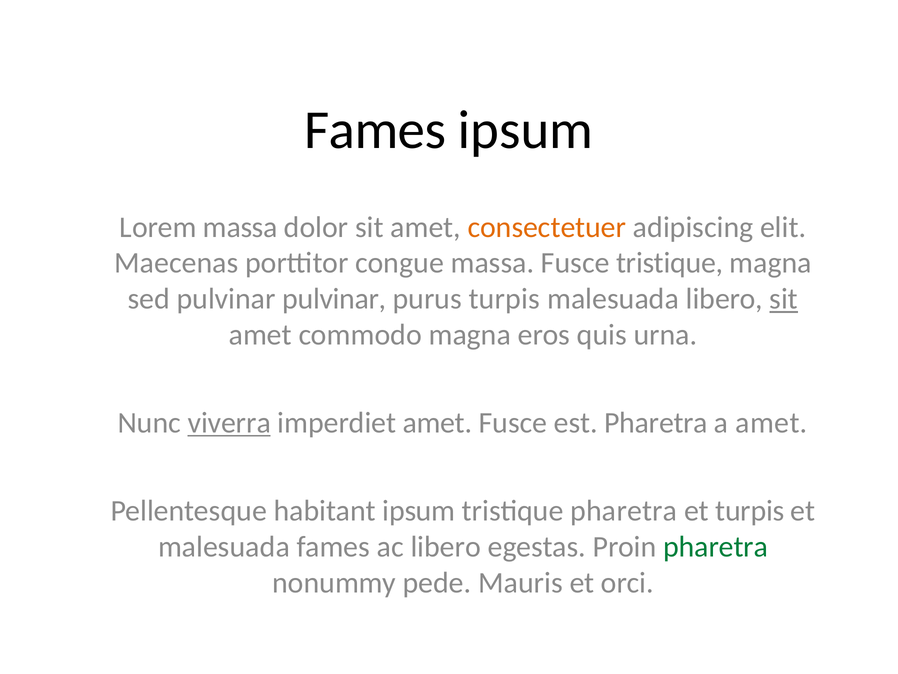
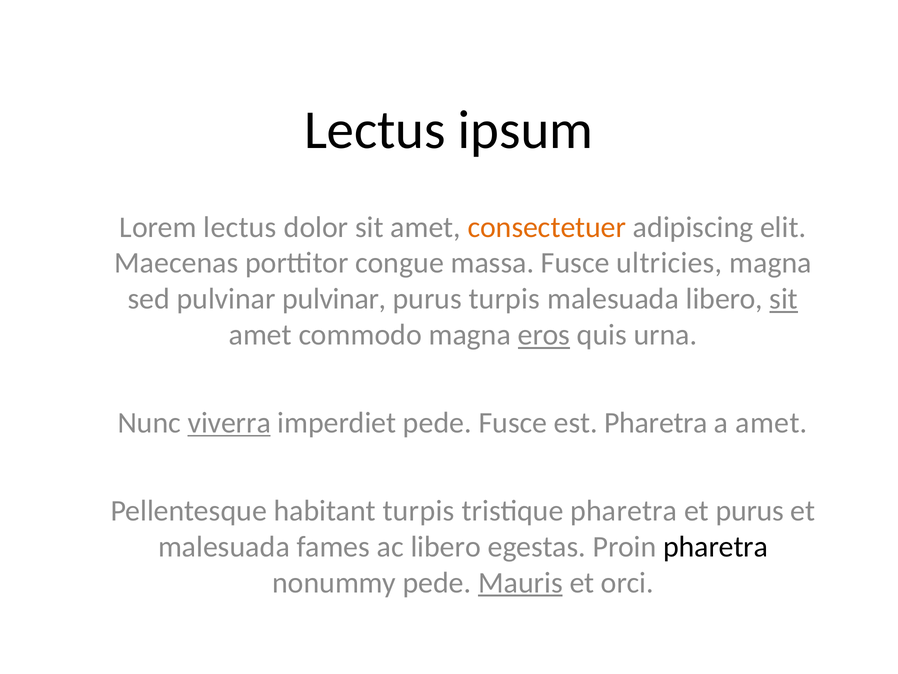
Fames: Fames -> Lectus (375, 130)
Lorem massa: massa -> lectus (240, 227)
Fusce tristique: tristique -> ultricies (669, 263)
eros underline: none -> present (544, 335)
imperdiet amet: amet -> pede (437, 423)
habitant ipsum: ipsum -> turpis (419, 510)
et turpis: turpis -> purus (750, 510)
pharetra colour: green -> black (716, 546)
Mauris underline: none -> present (520, 582)
